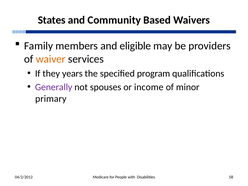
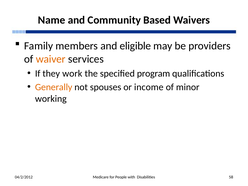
States: States -> Name (52, 20)
years: years -> work (72, 73)
Generally colour: purple -> orange (54, 87)
primary: primary -> working (51, 99)
